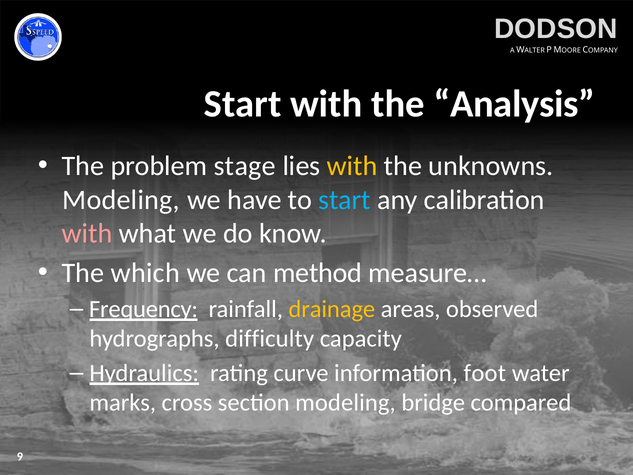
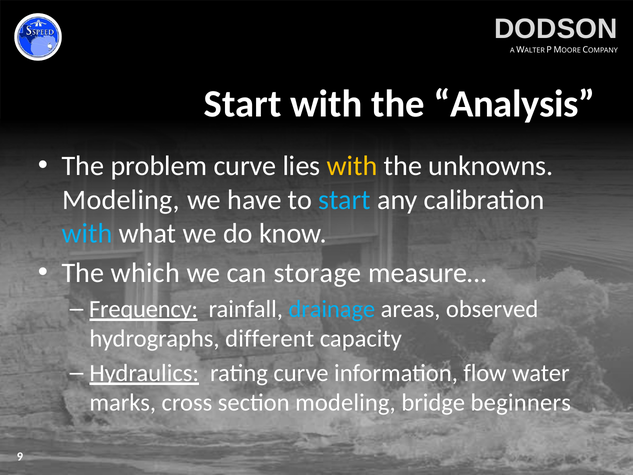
problem stage: stage -> curve (245, 166)
with colour: pink -> light blue (87, 233)
method: method -> storage (317, 273)
drainage colour: yellow -> light blue (332, 309)
difficulty: difficulty -> different (270, 339)
foot: foot -> flow (485, 373)
compared: compared -> beginners (521, 403)
